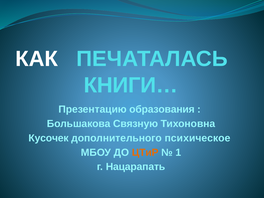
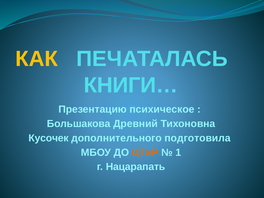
КАК colour: white -> yellow (37, 59)
образования: образования -> психическое (162, 109)
Связную: Связную -> Древний (136, 124)
психическое: психическое -> подготовила (198, 138)
